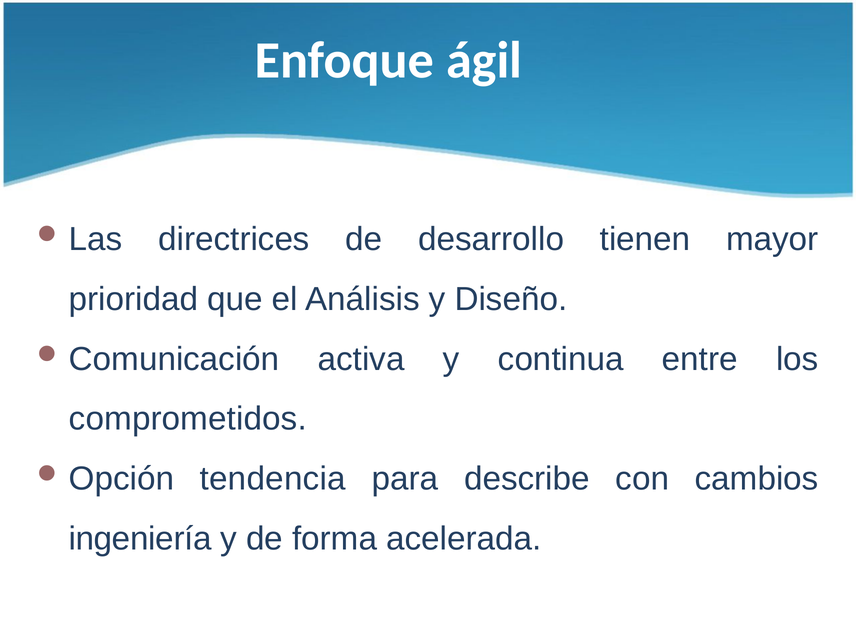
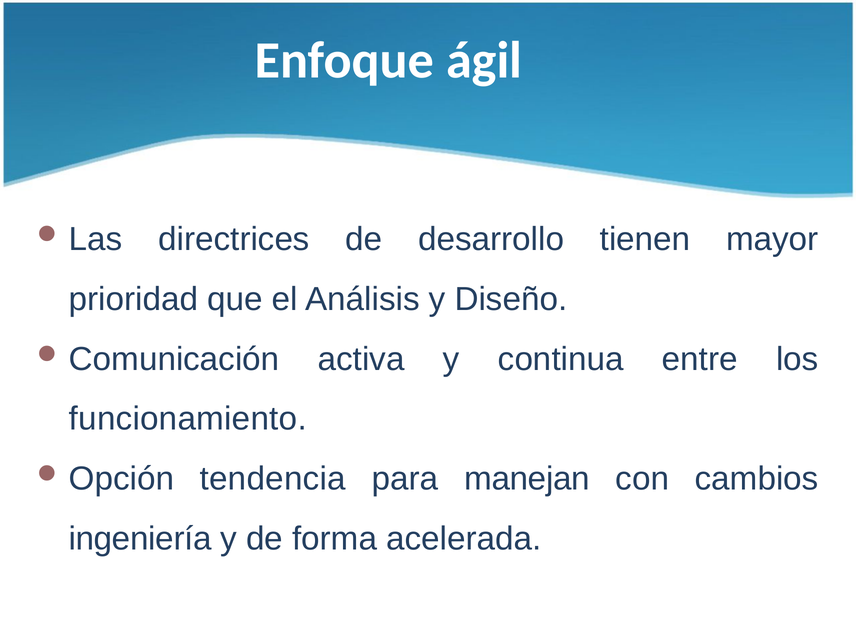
comprometidos: comprometidos -> funcionamiento (188, 419)
describe: describe -> manejan (527, 479)
